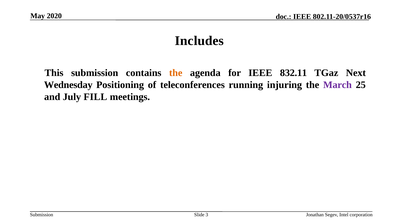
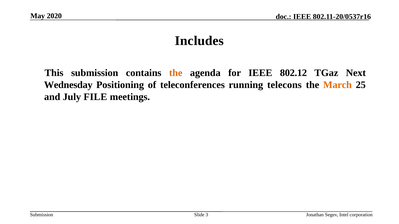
832.11: 832.11 -> 802.12 (293, 73)
injuring: injuring -> telecons (284, 85)
March colour: purple -> orange (337, 85)
FILL: FILL -> FILE (95, 97)
